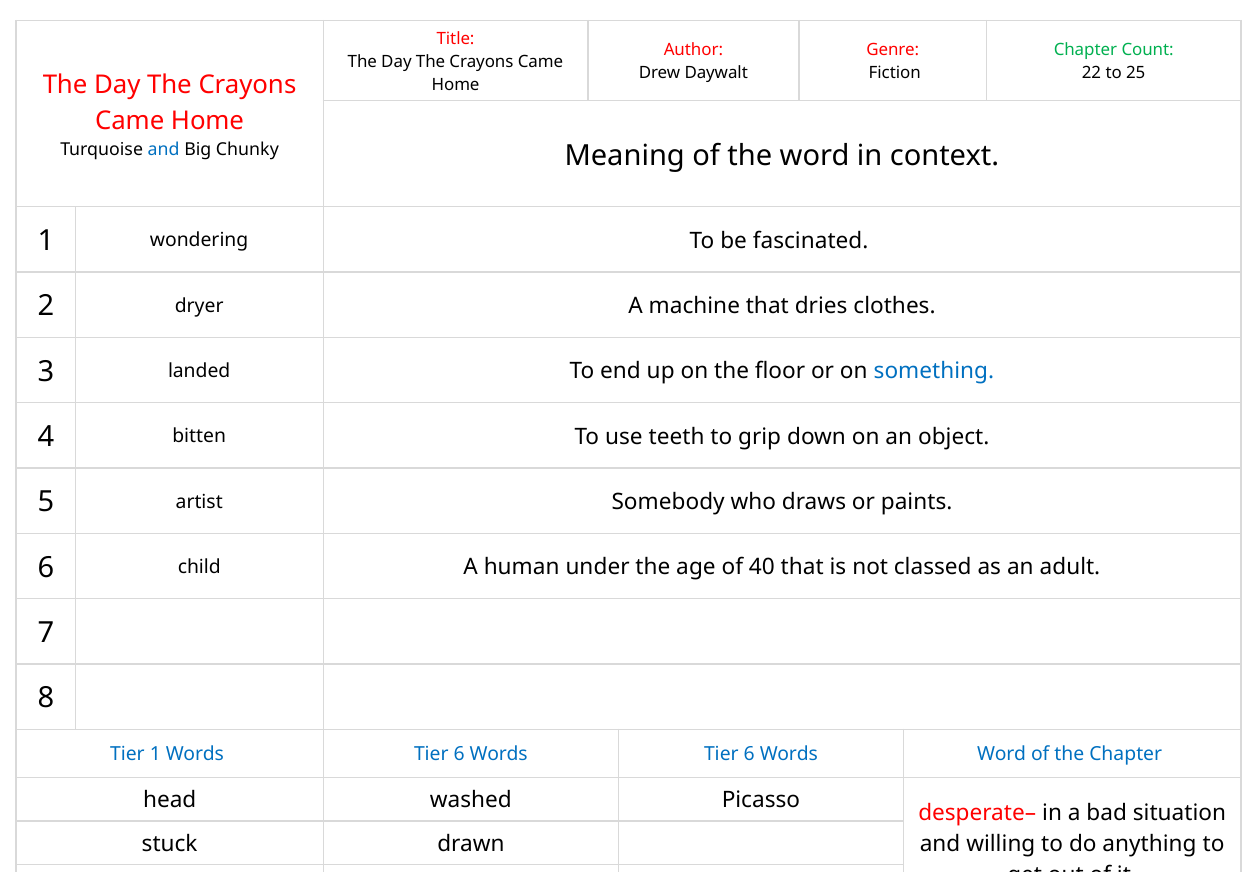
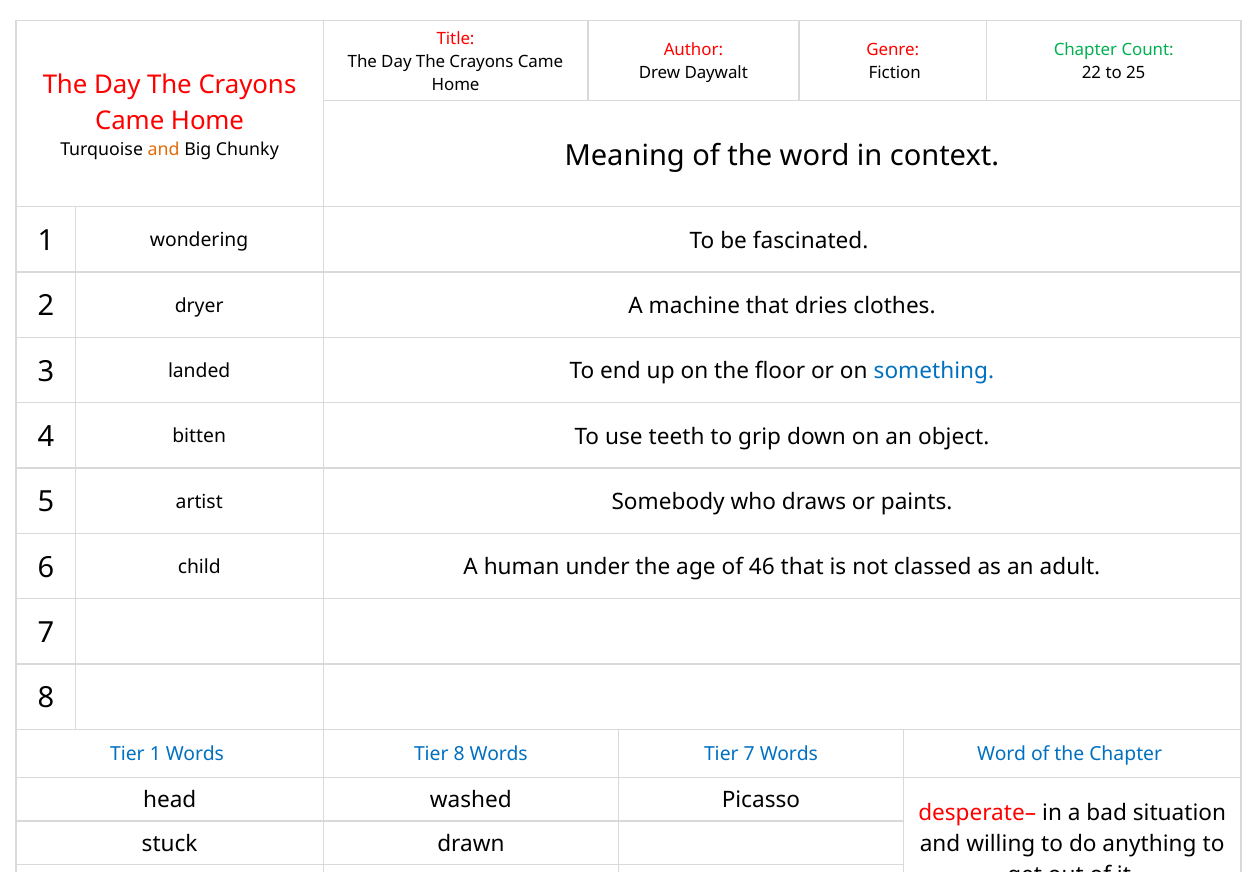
and colour: blue -> orange (164, 150)
40: 40 -> 46 (762, 567)
1 Words Tier 6: 6 -> 8 (459, 754)
6: 6 -> 7 (749, 754)
